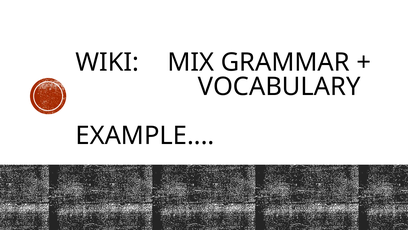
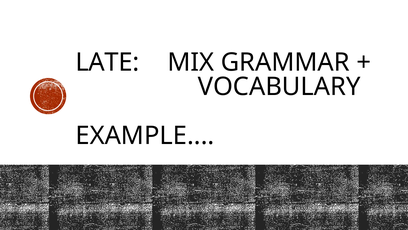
WIKI: WIKI -> LATE (107, 62)
